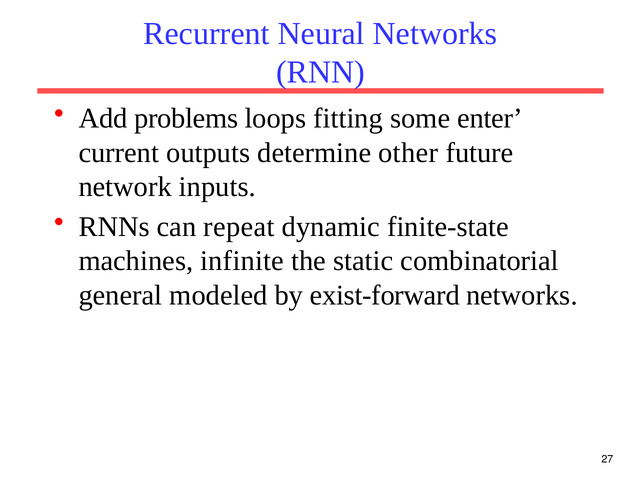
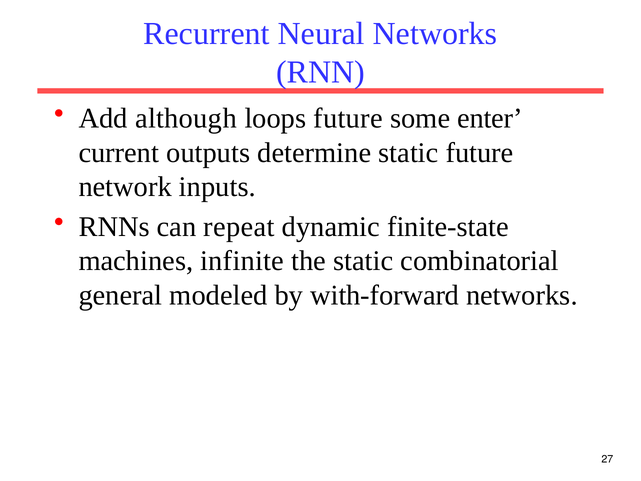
problems: problems -> although (186, 118)
loops fitting: fitting -> future (348, 118)
determine other: other -> static (408, 153)
exist-forward: exist-forward -> with-forward (385, 295)
